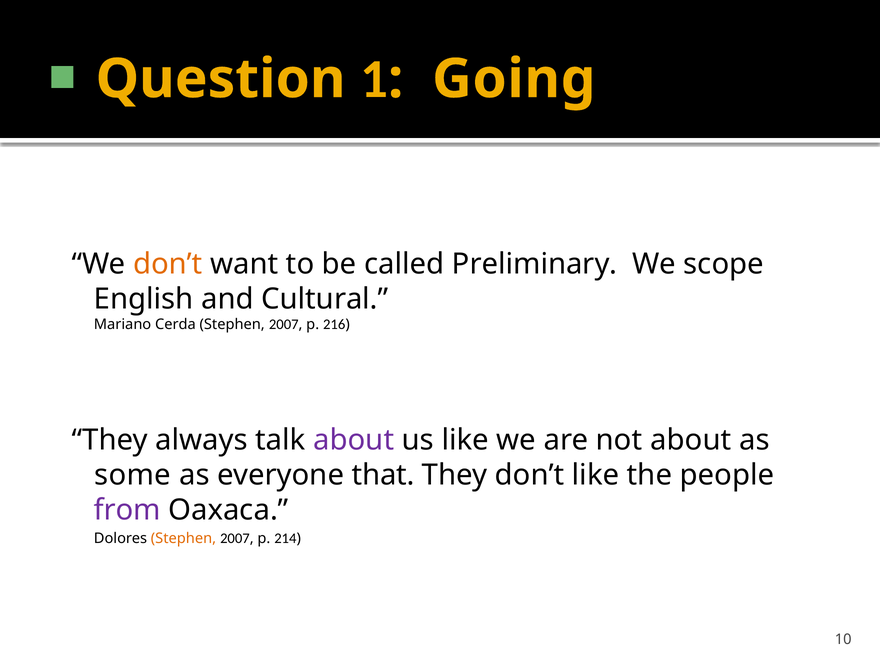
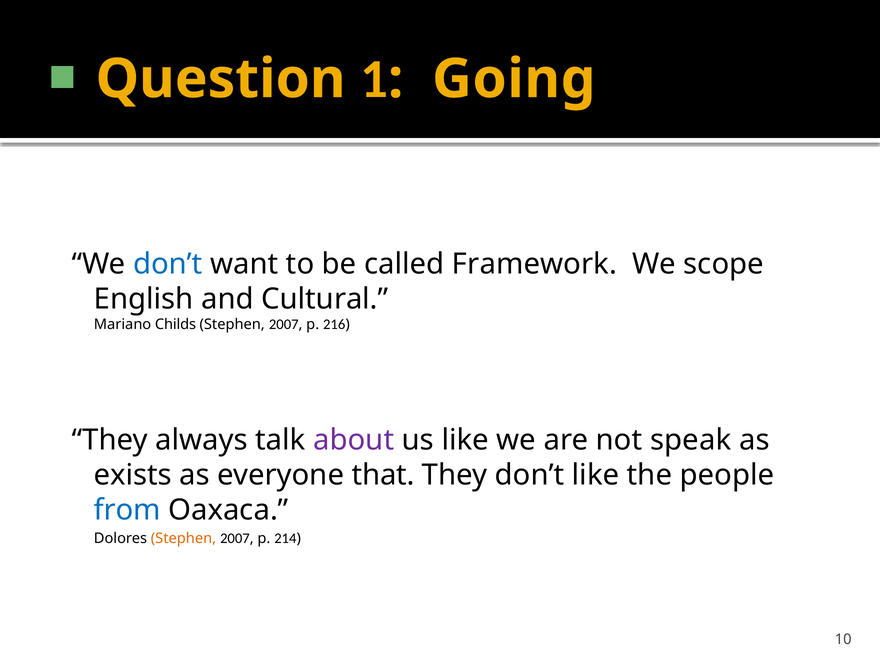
don’t colour: orange -> blue (168, 264)
Preliminary: Preliminary -> Framework (535, 264)
Cerda: Cerda -> Childs (175, 324)
not about: about -> speak (691, 440)
some: some -> exists (133, 475)
from colour: purple -> blue (127, 510)
